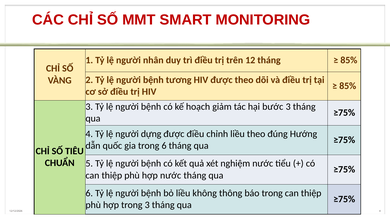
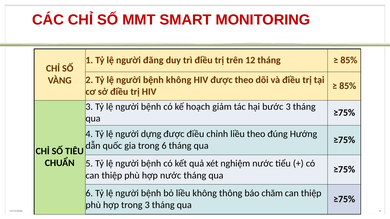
nhân: nhân -> đăng (153, 60)
bệnh tương: tương -> không (179, 80)
báo trong: trong -> chăm (272, 193)
